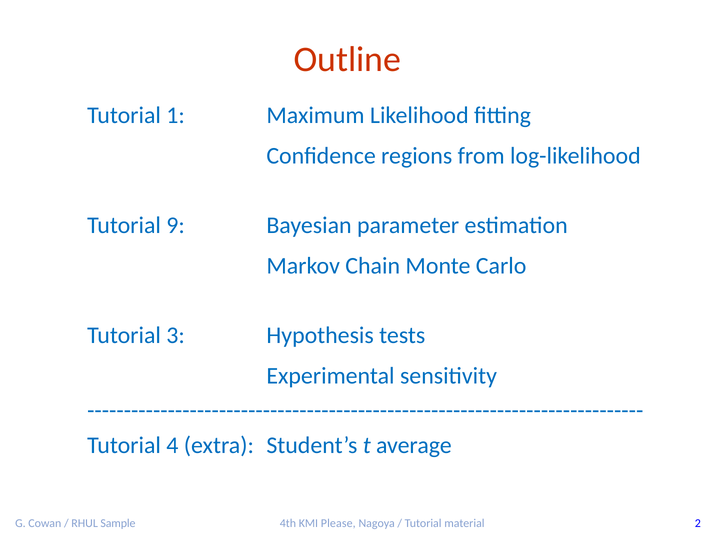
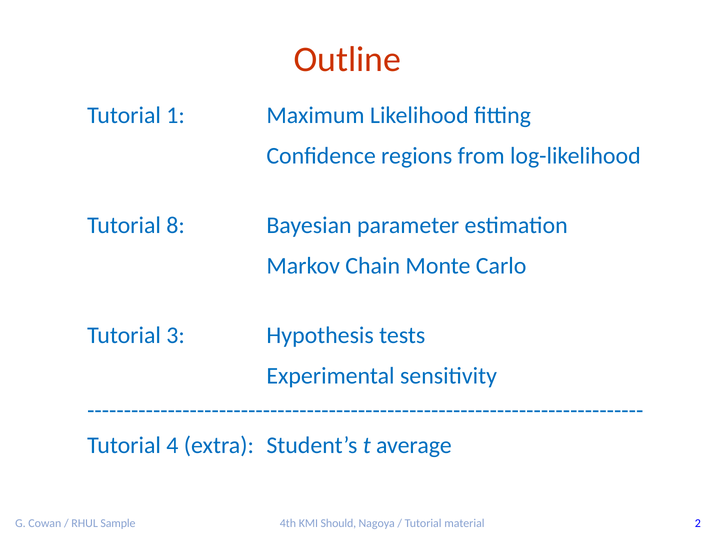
9: 9 -> 8 (176, 225)
Please: Please -> Should (338, 523)
